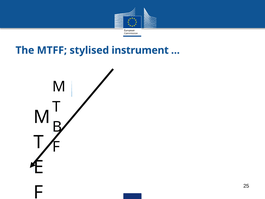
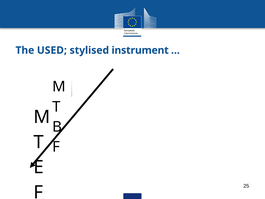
MTFF: MTFF -> USED (52, 50)
